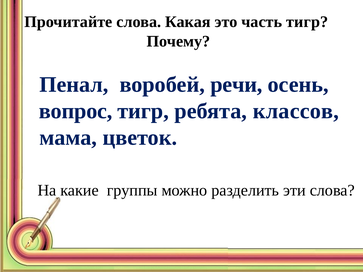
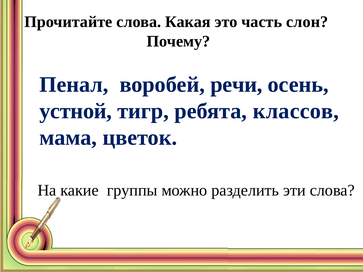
часть тигр: тигр -> слон (307, 22)
вопрос: вопрос -> устной (76, 111)
